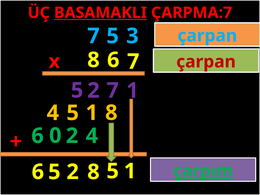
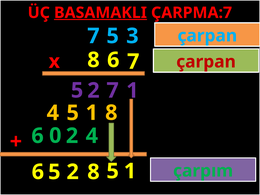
çarpım underline: present -> none (203, 171)
